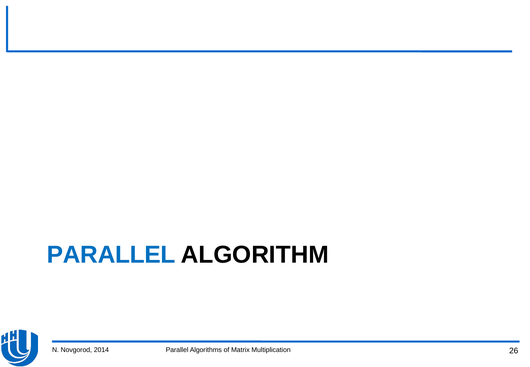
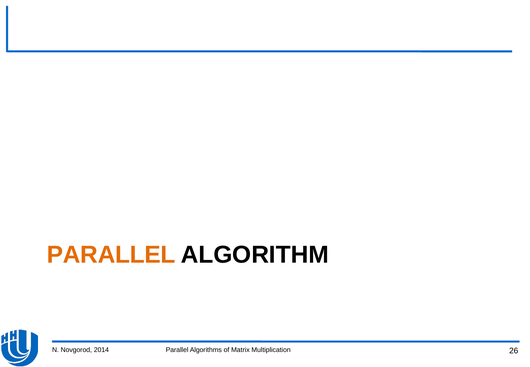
PARALLEL colour: blue -> orange (111, 255)
